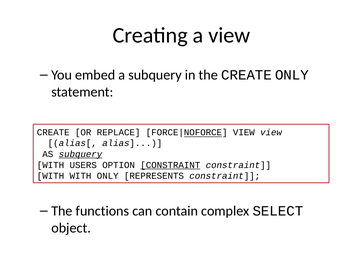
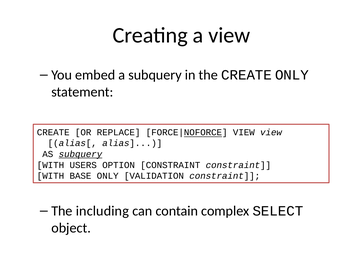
CONSTRAINT underline: present -> none (170, 165)
WITH WITH: WITH -> BASE (80, 176)
REPRESENTS: REPRESENTS -> VALIDATION (154, 176)
functions: functions -> including (102, 210)
